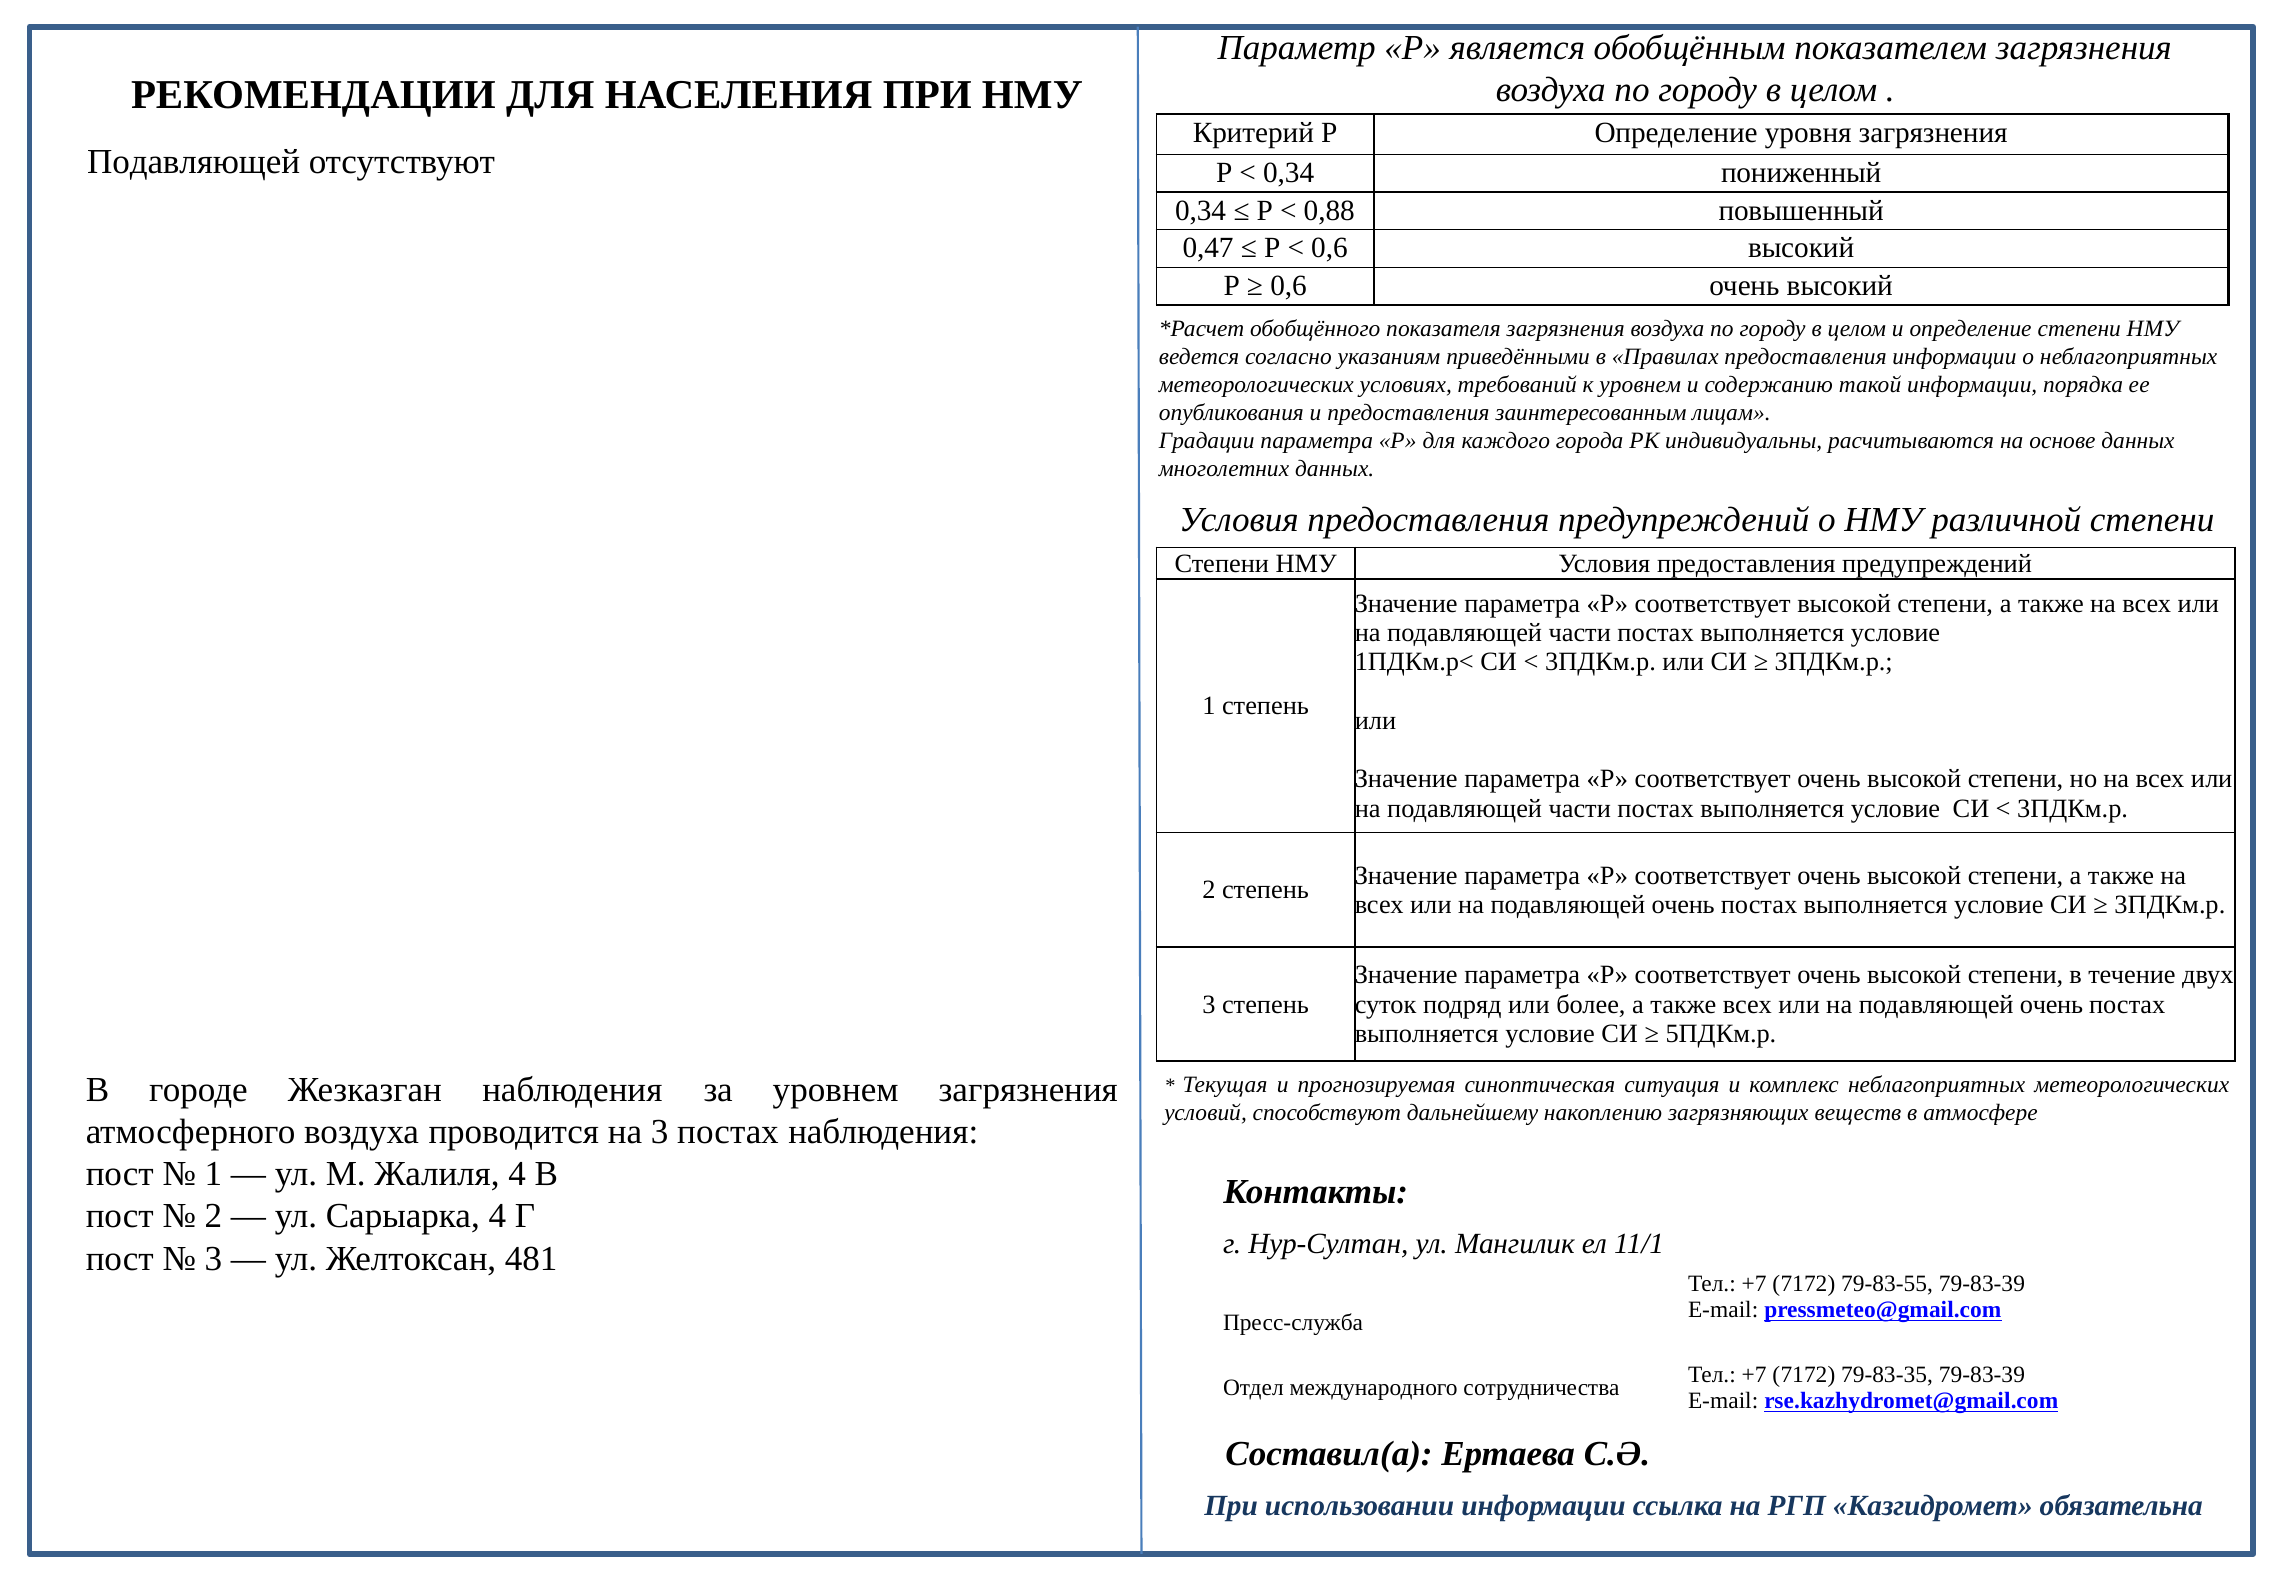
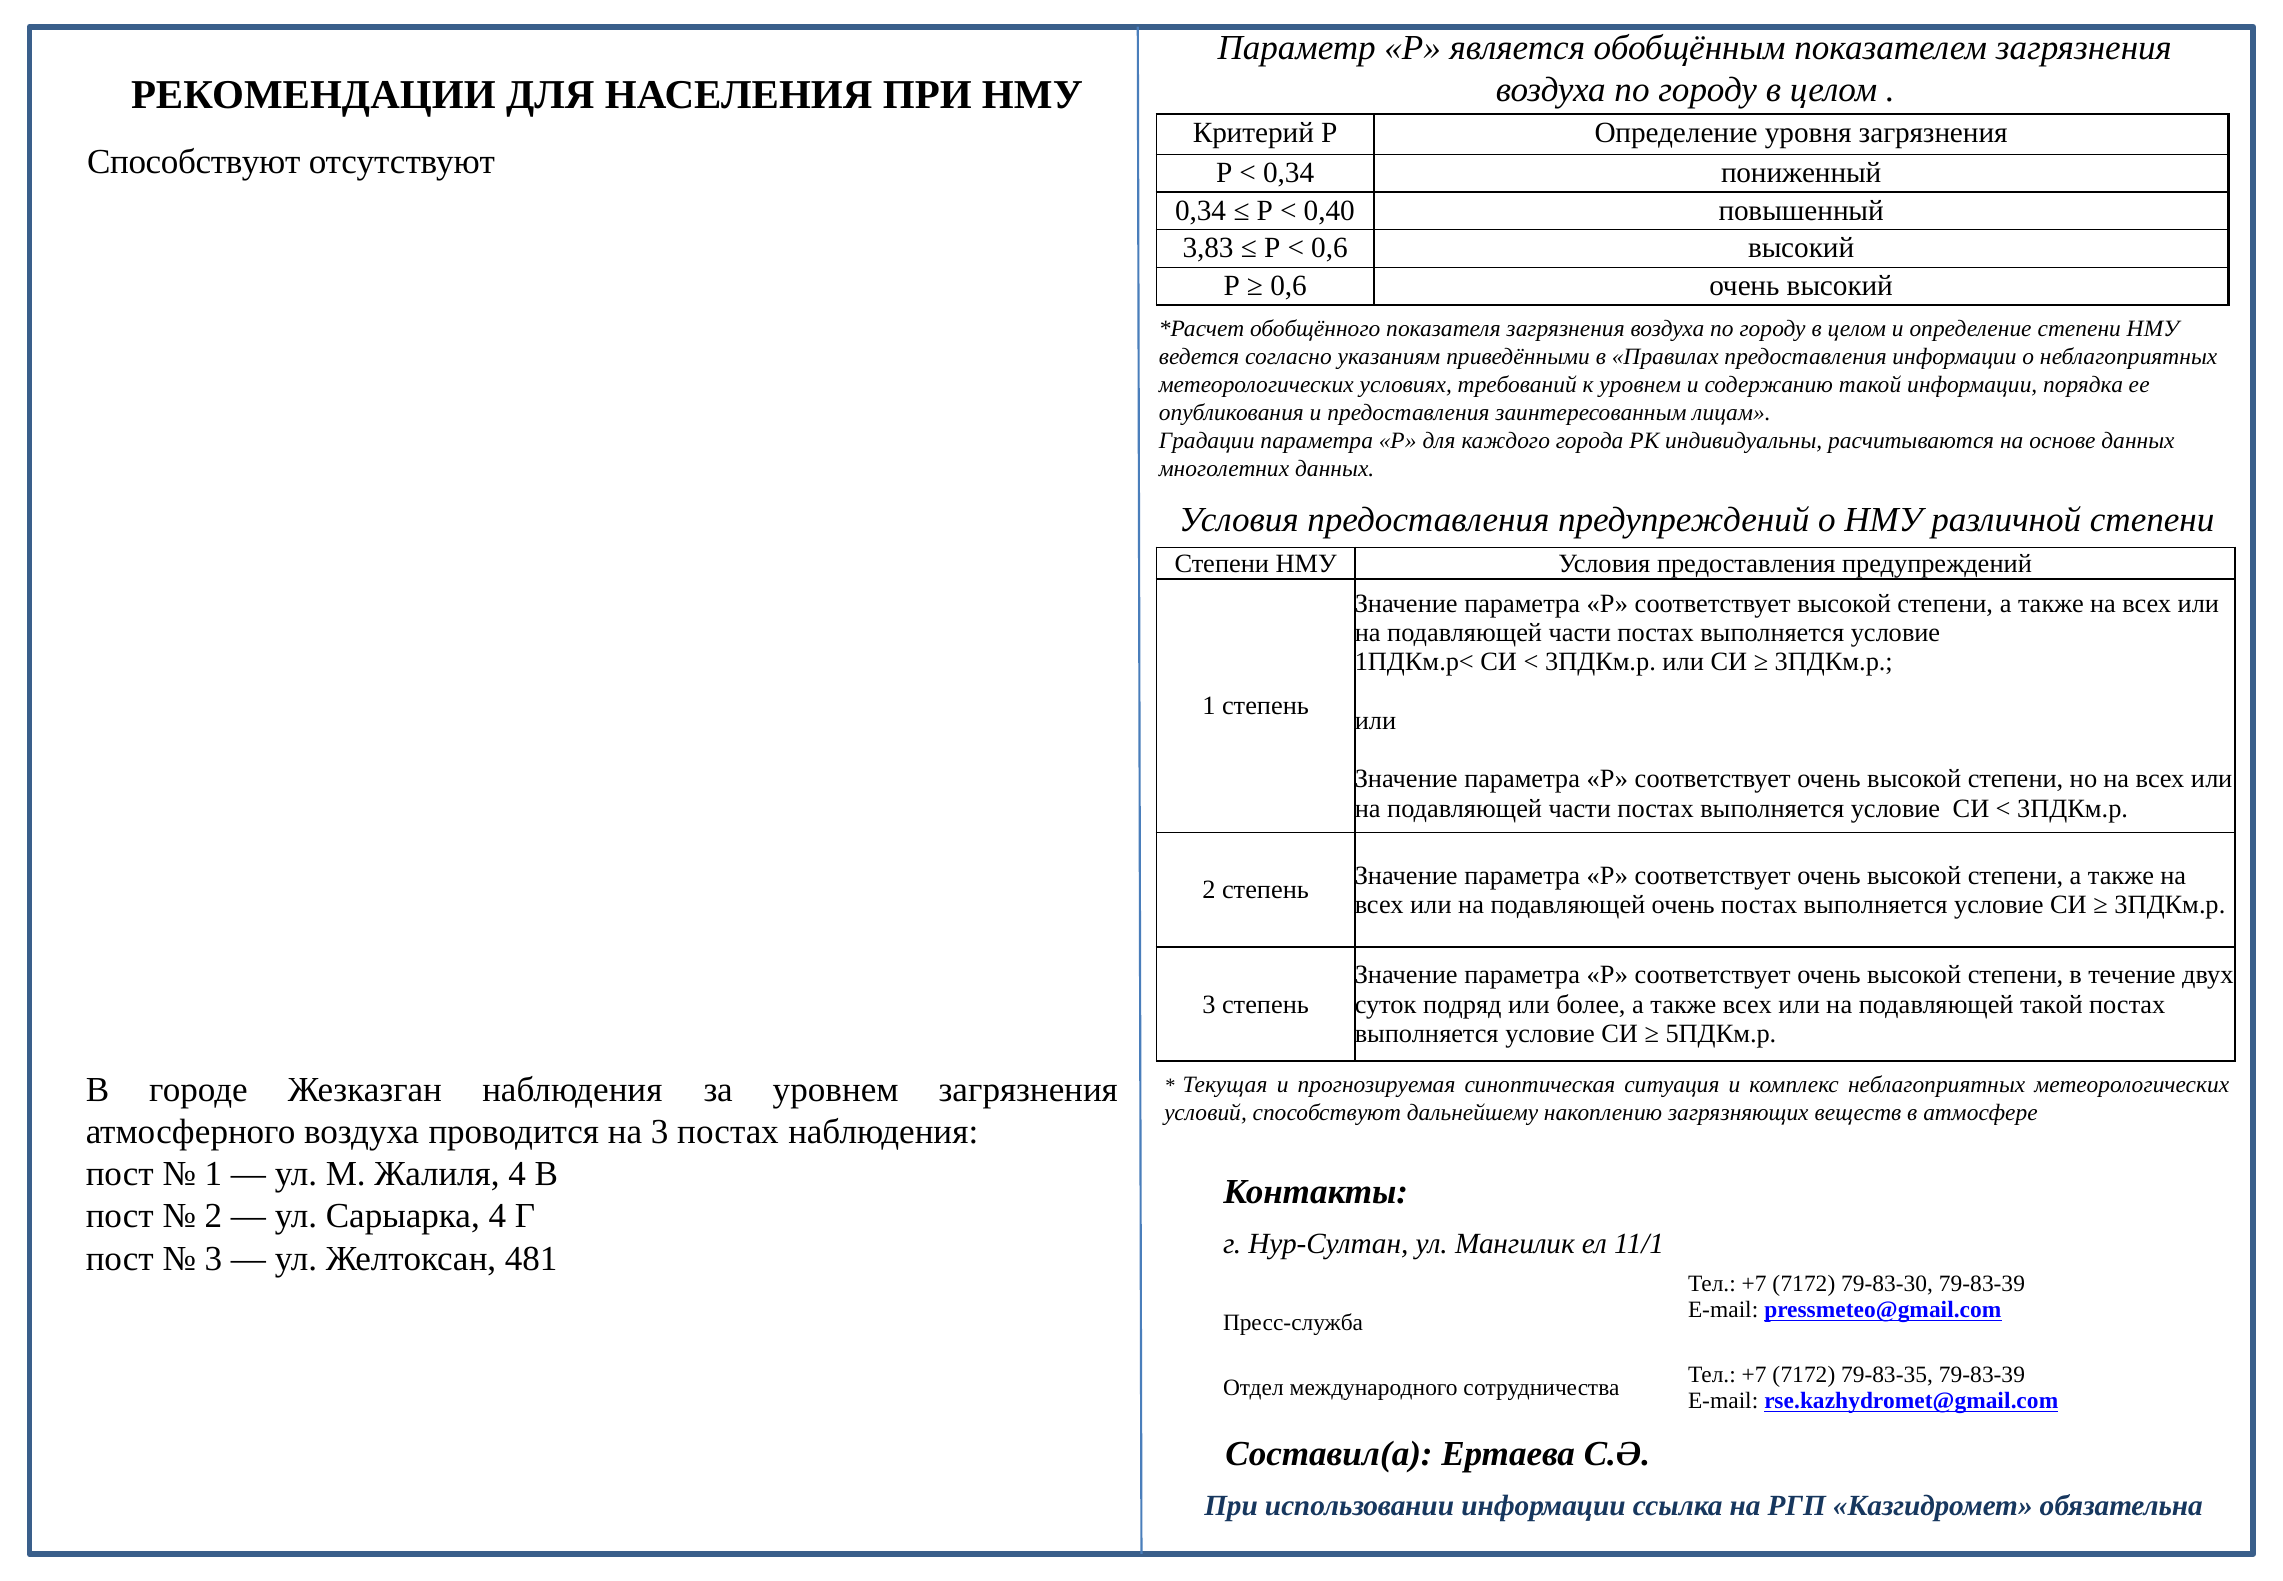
Подавляющей: Подавляющей -> Способствуют (194, 162)
0,88: 0,88 -> 0,40 (1329, 210)
0,47: 0,47 -> 3,83 (1208, 248)
очень: очень -> такой (2051, 1004)
79-83-55: 79-83-55 -> 79-83-30 (1887, 1283)
